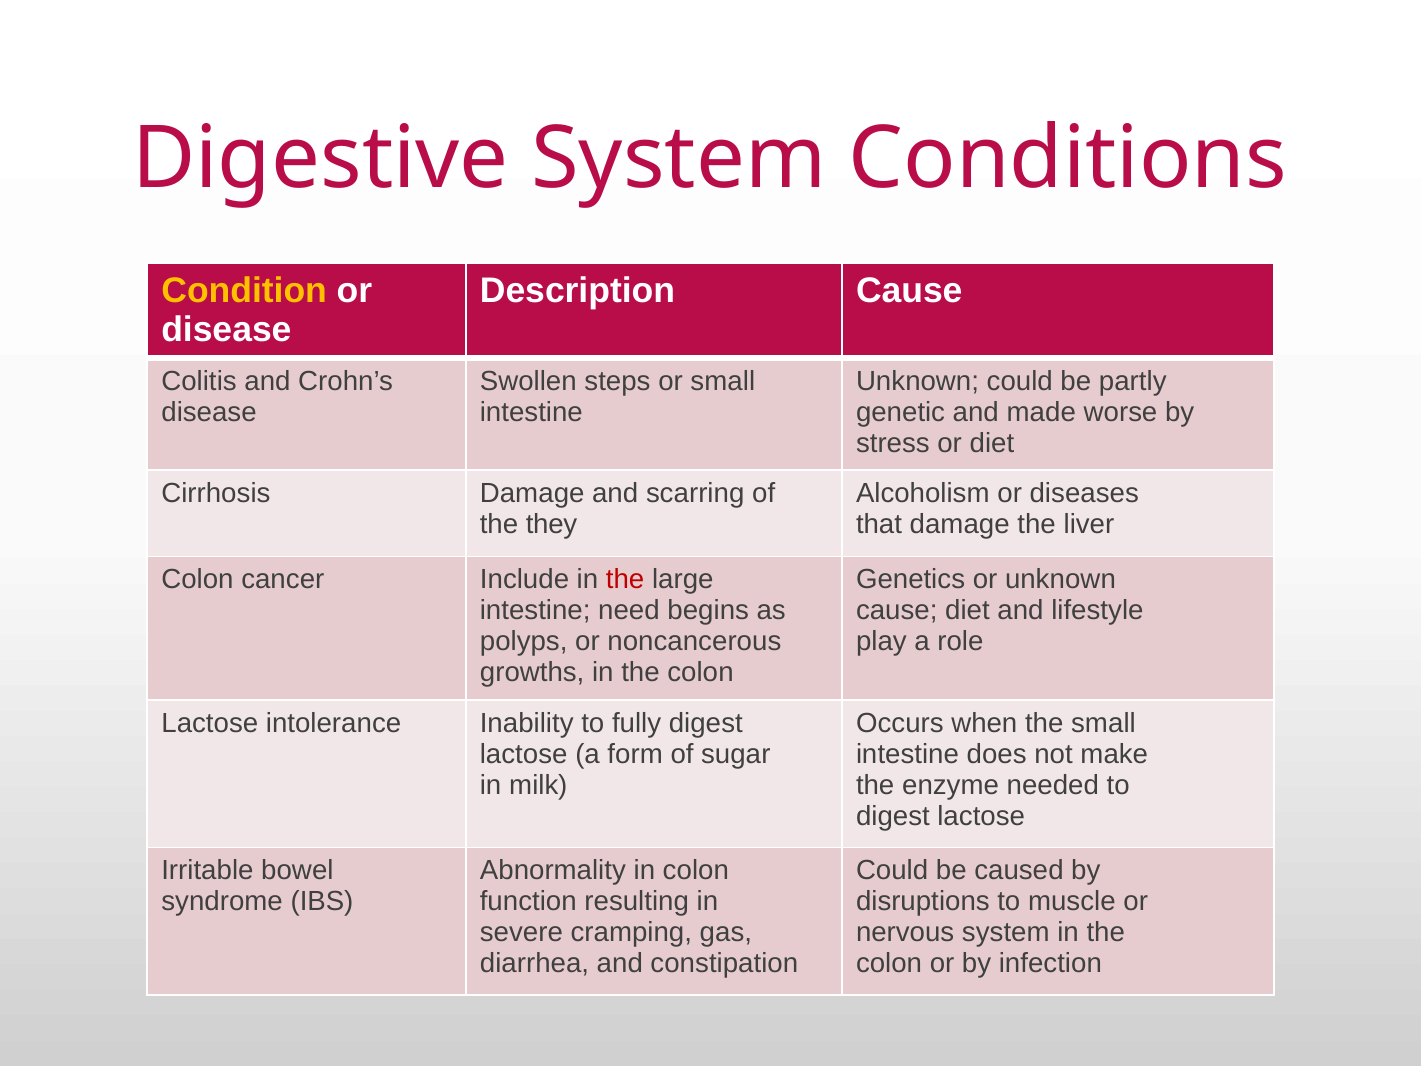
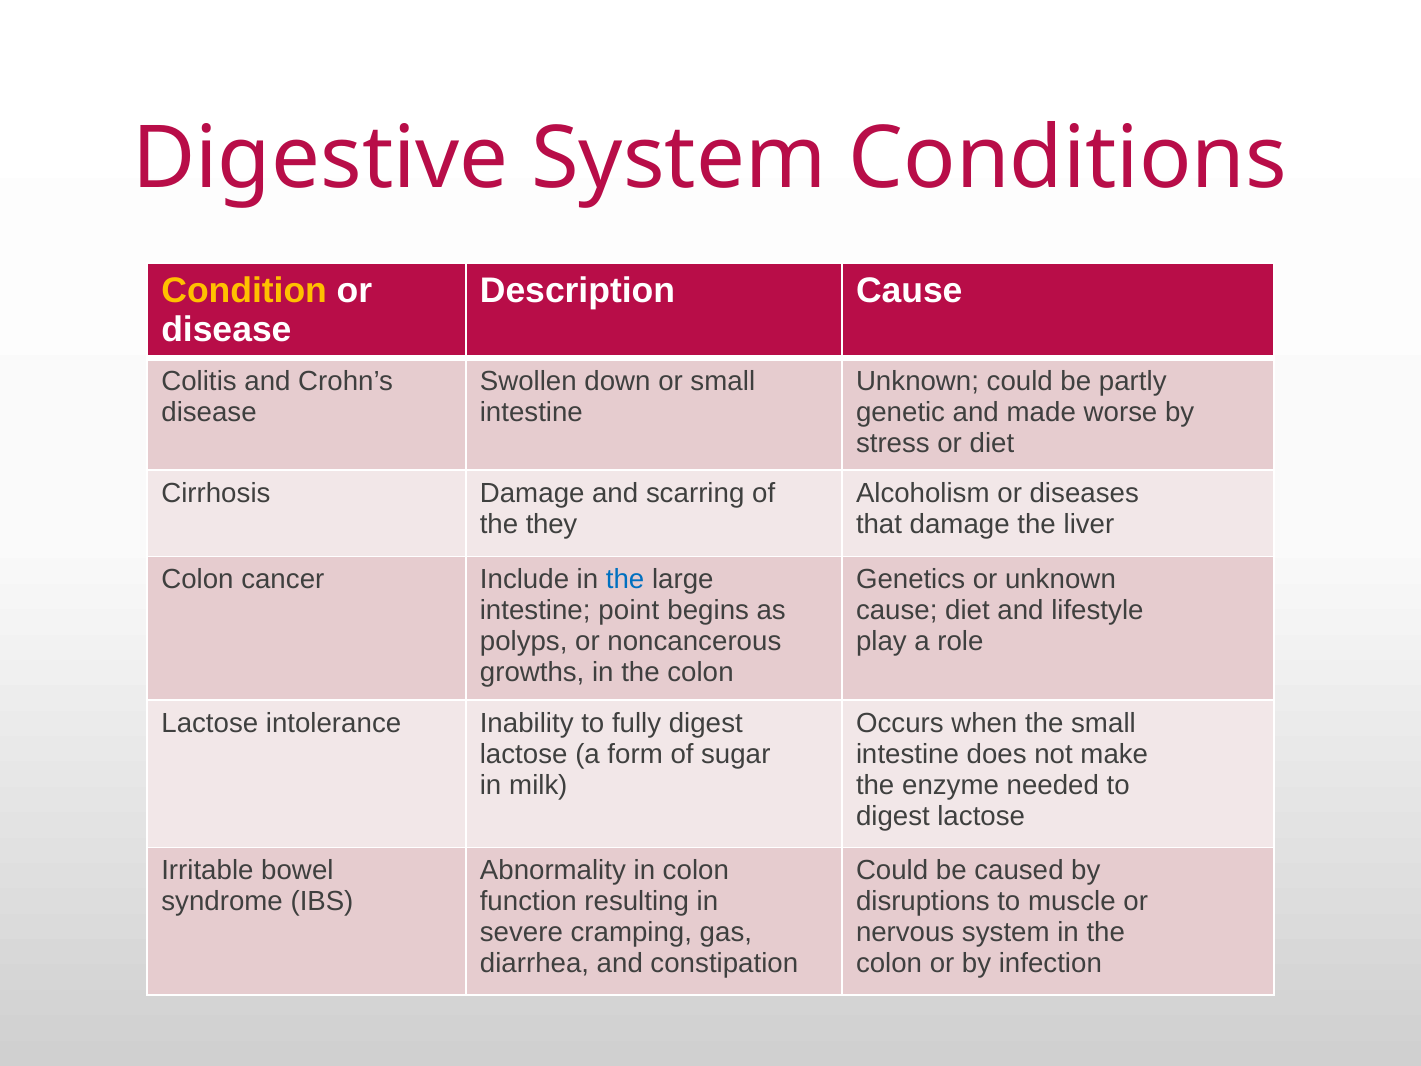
steps: steps -> down (617, 381)
the colour: red -> blue (625, 579)
need: need -> point (629, 610)
